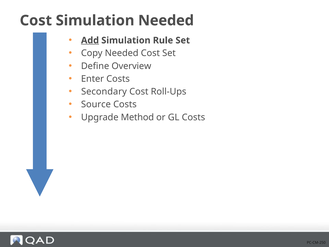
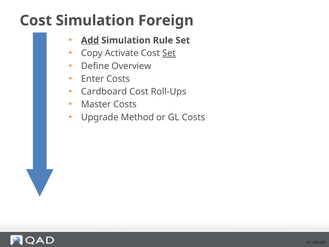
Simulation Needed: Needed -> Foreign (166, 20)
Copy Needed: Needed -> Activate (122, 53)
Set underline: none -> present (169, 53)
Secondary: Secondary -> Cardboard (104, 92)
Source: Source -> Master (96, 104)
